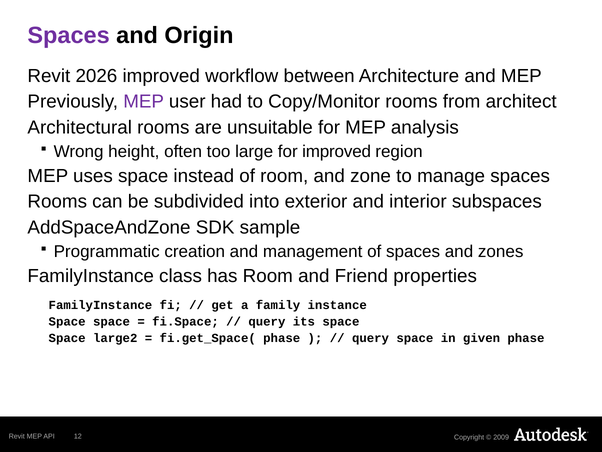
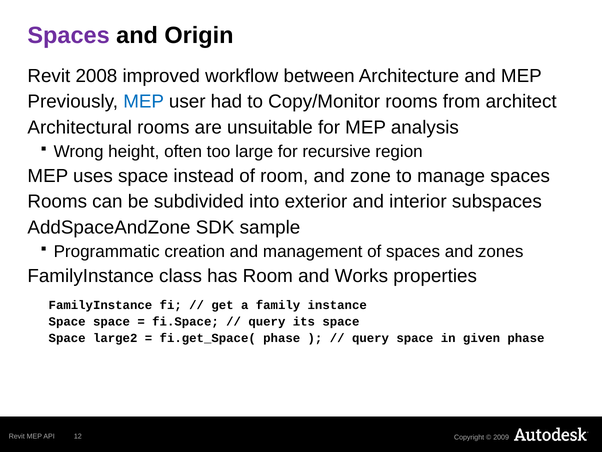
2026: 2026 -> 2008 (96, 76)
MEP colour: purple -> blue (144, 102)
for improved: improved -> recursive (337, 151)
Friend: Friend -> Works (361, 276)
